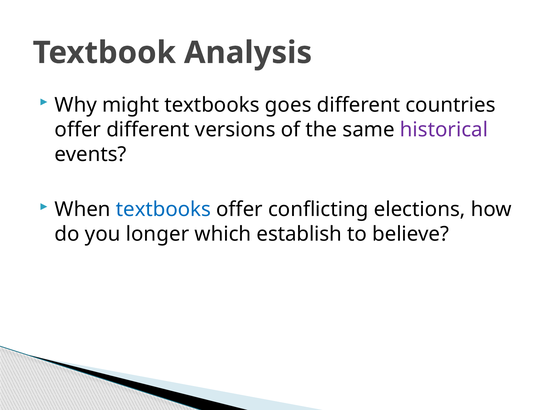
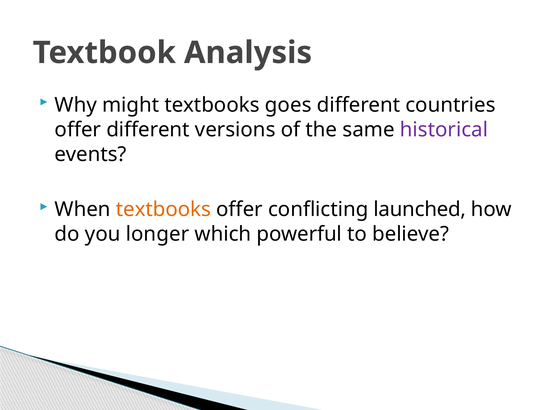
textbooks colour: blue -> orange (163, 210)
elections: elections -> launched (420, 210)
establish: establish -> powerful (299, 234)
